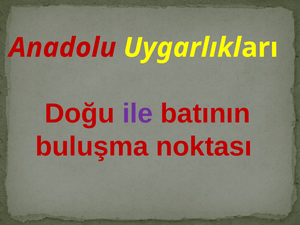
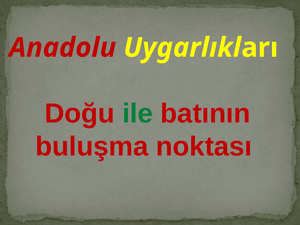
ile colour: purple -> green (138, 114)
